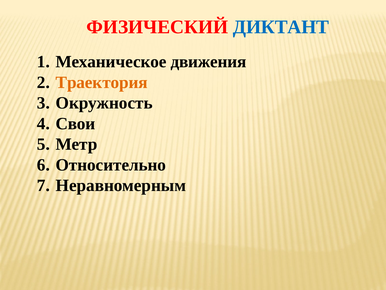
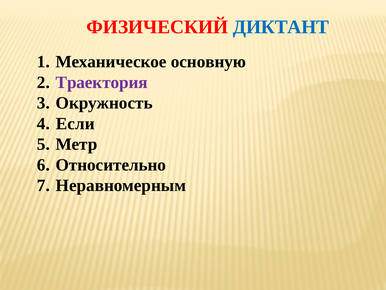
движения: движения -> основную (208, 62)
Траектория colour: orange -> purple (102, 82)
Свои: Свои -> Если (75, 123)
